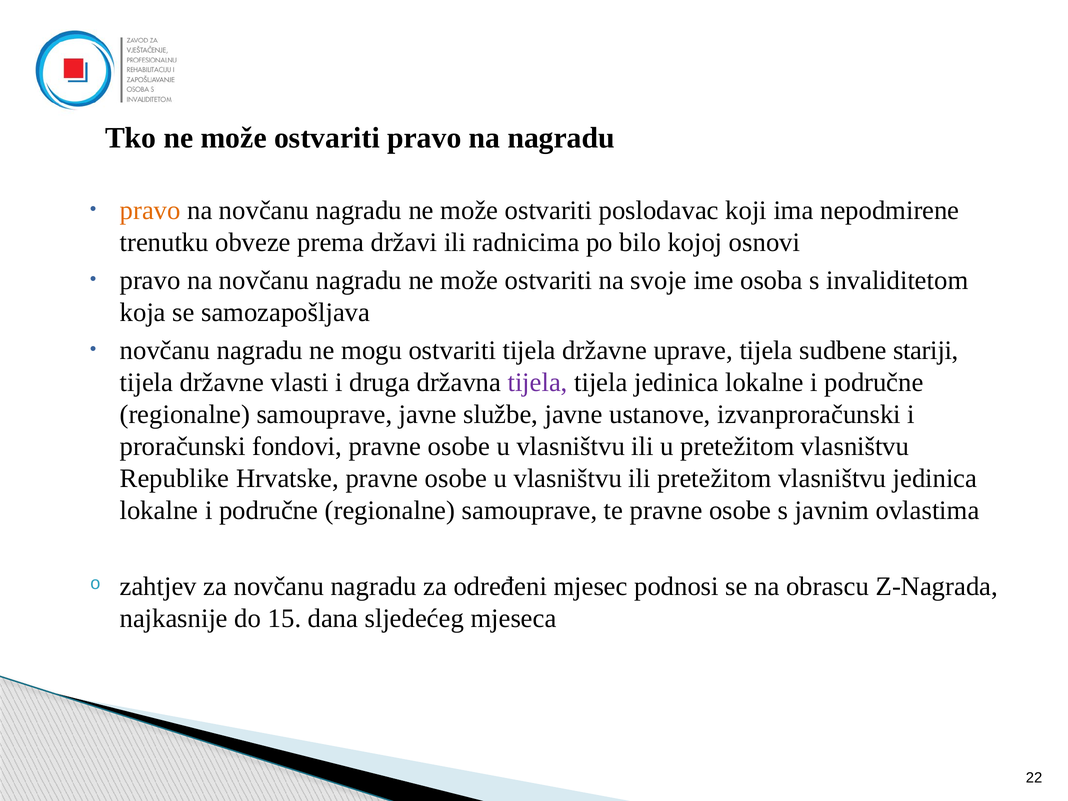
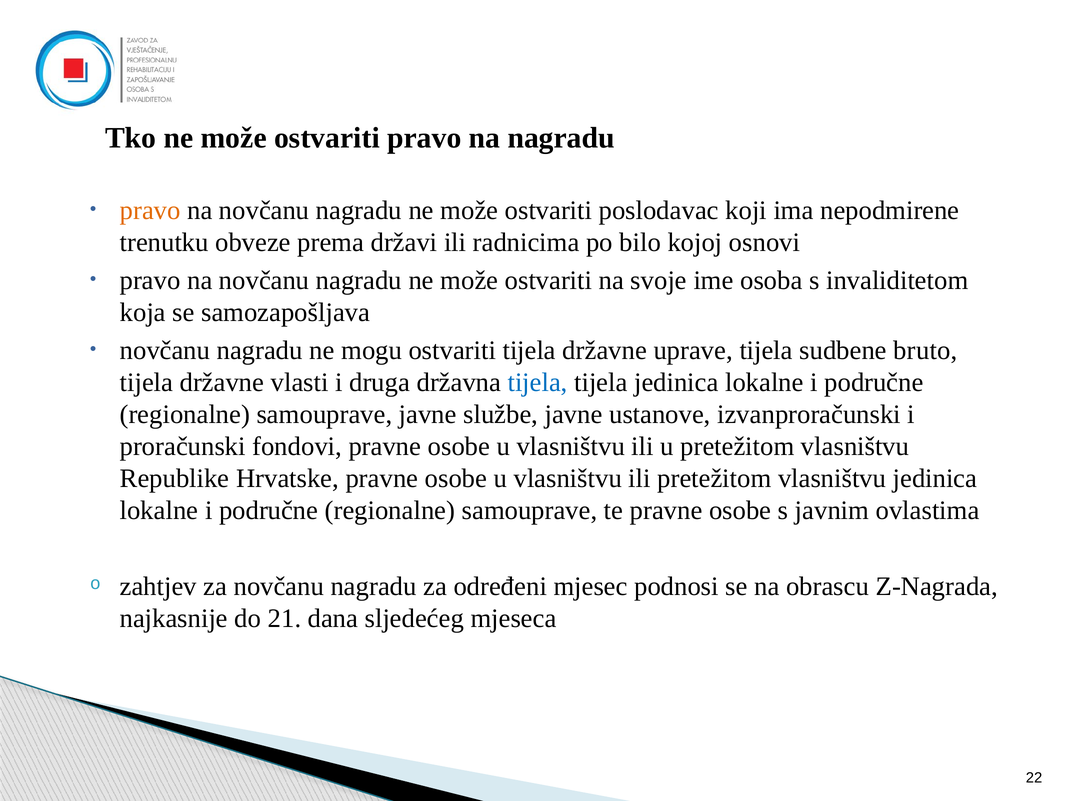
stariji: stariji -> bruto (926, 350)
tijela colour: purple -> blue (538, 382)
15: 15 -> 21 (285, 619)
